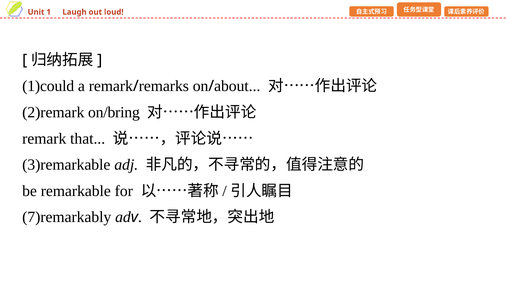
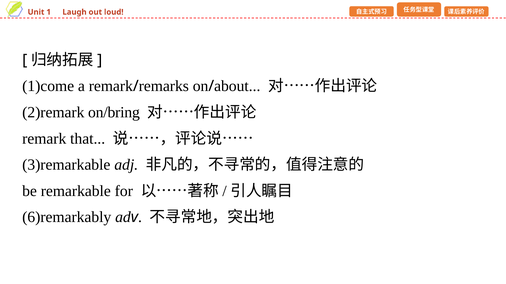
1)could: 1)could -> 1)come (48, 86)
7)remarkably: 7)remarkably -> 6)remarkably (67, 218)
